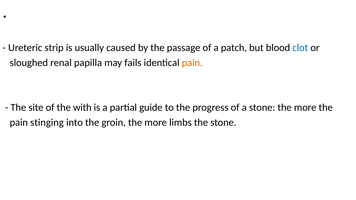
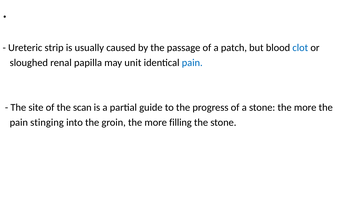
fails: fails -> unit (133, 63)
pain colour: orange -> blue (192, 63)
with: with -> scan (82, 108)
limbs: limbs -> filling (180, 123)
